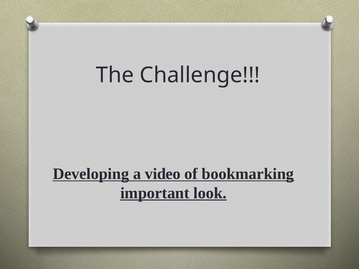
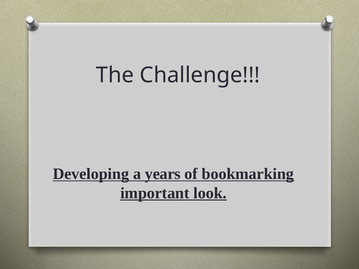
video: video -> years (163, 174)
